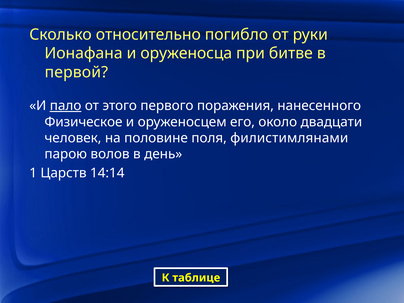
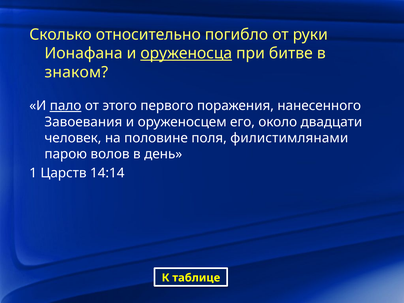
оруженосца underline: none -> present (186, 53)
первой: первой -> знаком (76, 72)
Физическое: Физическое -> Завоевания (83, 122)
